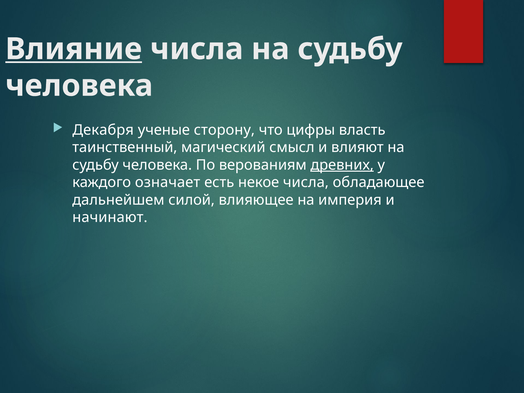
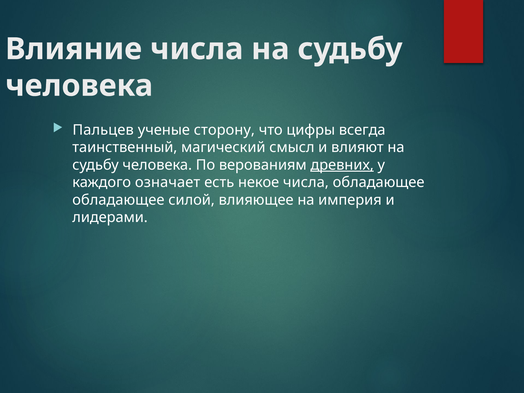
Влияние underline: present -> none (74, 49)
Декабря: Декабря -> Пальцев (103, 130)
власть: власть -> всегда (362, 130)
дальнейшем: дальнейшем -> обладающее (118, 200)
начинают: начинают -> лидерами (110, 217)
